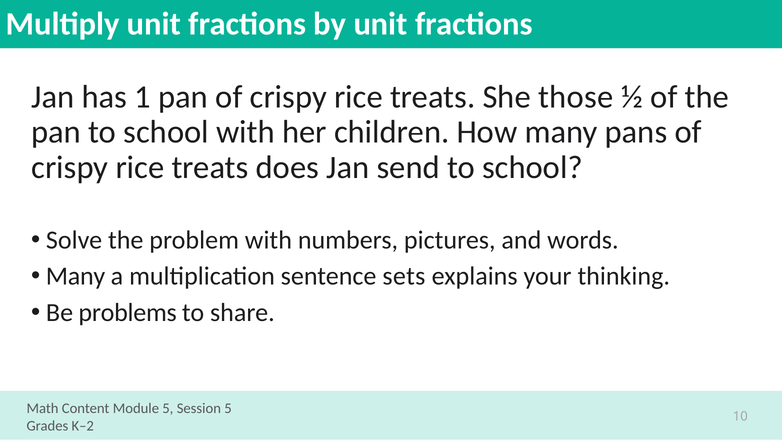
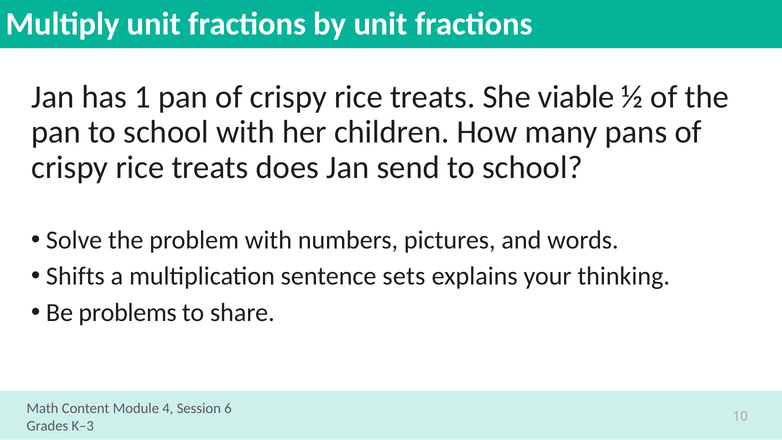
those: those -> viable (576, 97)
Many: Many -> Shifts (75, 276)
Module 5: 5 -> 4 (168, 408)
Session 5: 5 -> 6 (228, 408)
K–2: K–2 -> K–3 (83, 426)
